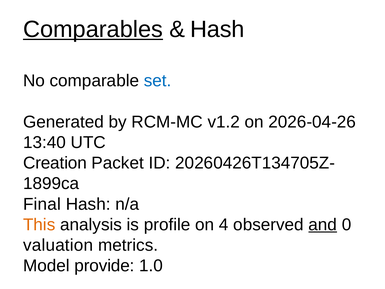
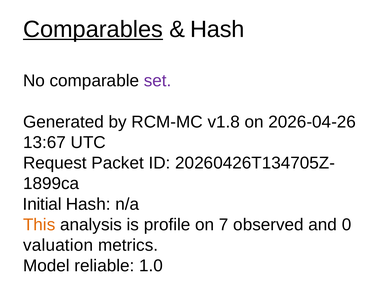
set colour: blue -> purple (158, 81)
v1.2: v1.2 -> v1.8 (224, 122)
13:40: 13:40 -> 13:67 (44, 142)
Creation: Creation -> Request (55, 163)
Final: Final -> Initial (42, 204)
4: 4 -> 7 (224, 225)
and underline: present -> none (323, 225)
provide: provide -> reliable (104, 266)
